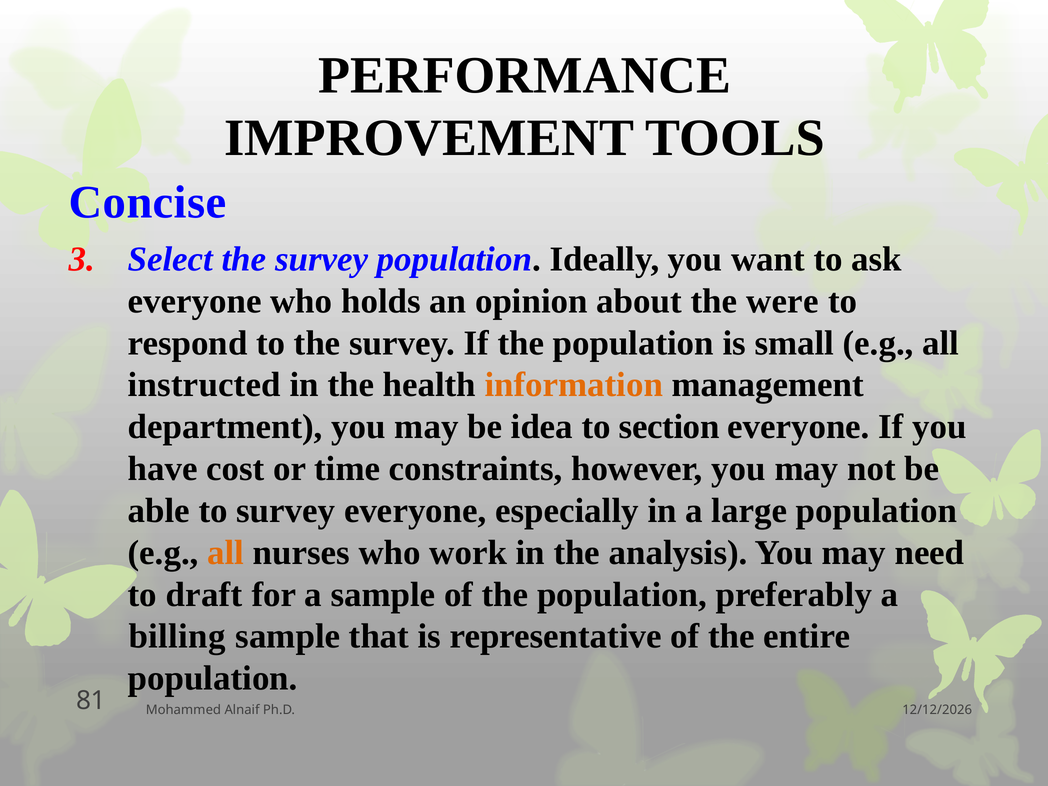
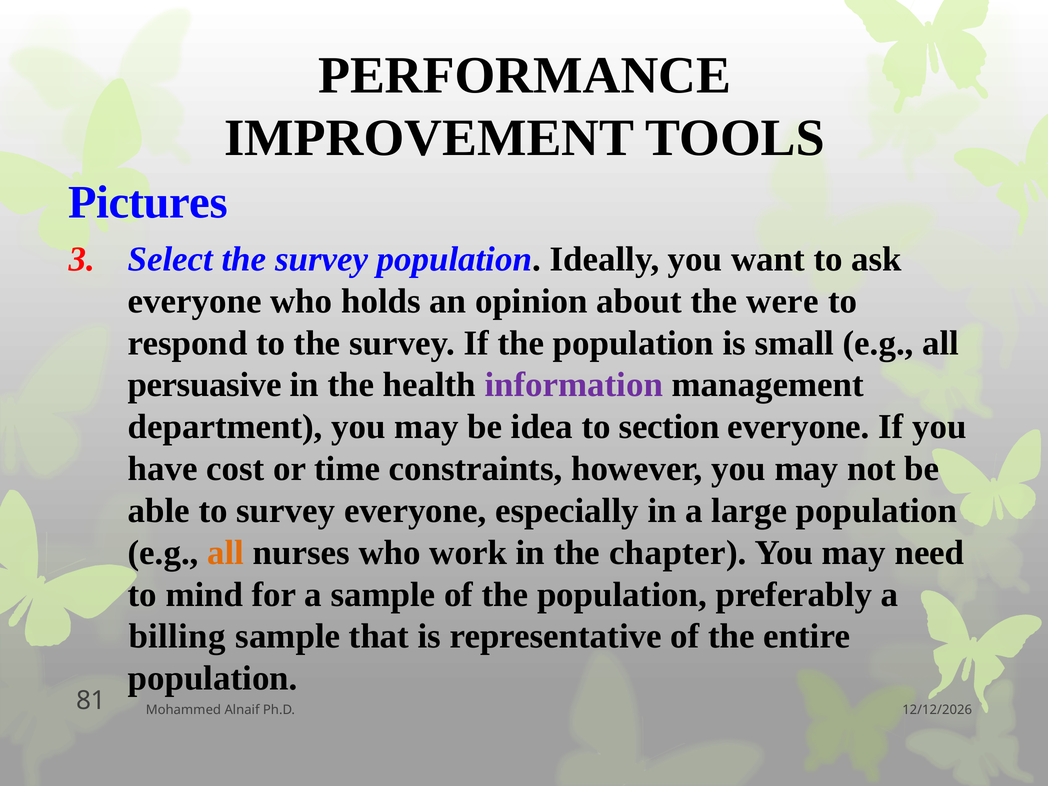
Concise: Concise -> Pictures (148, 202)
instructed: instructed -> persuasive (205, 385)
information colour: orange -> purple (574, 385)
analysis: analysis -> chapter (678, 553)
draft: draft -> mind (204, 595)
